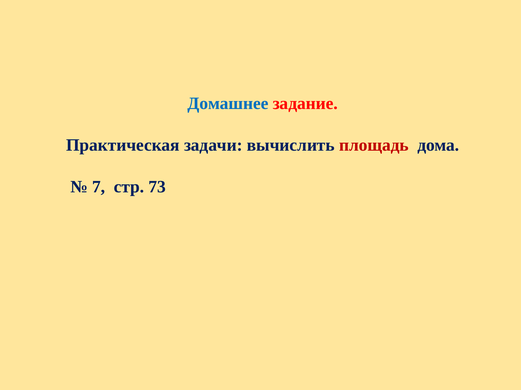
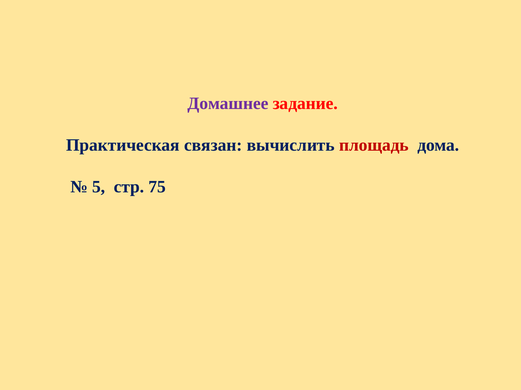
Домашнее colour: blue -> purple (228, 104)
задачи: задачи -> связан (213, 145)
7: 7 -> 5 (99, 187)
73: 73 -> 75 (157, 187)
